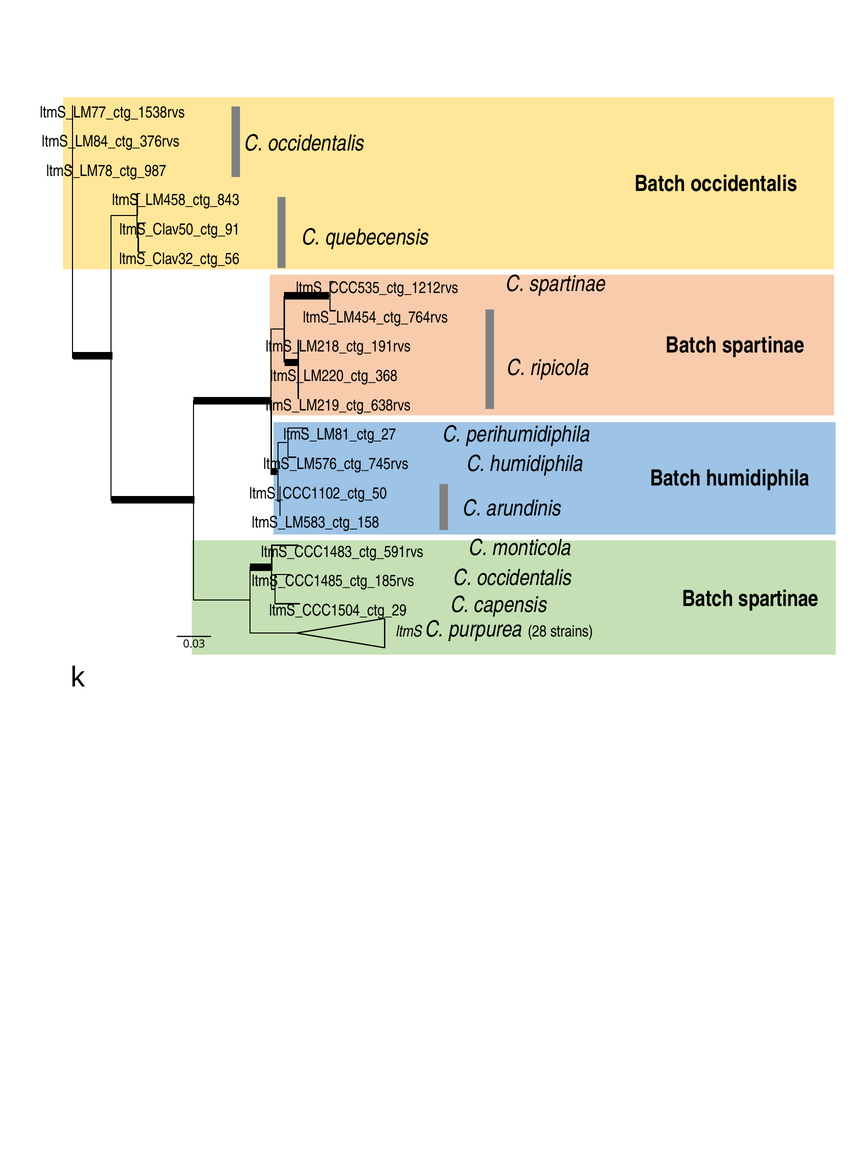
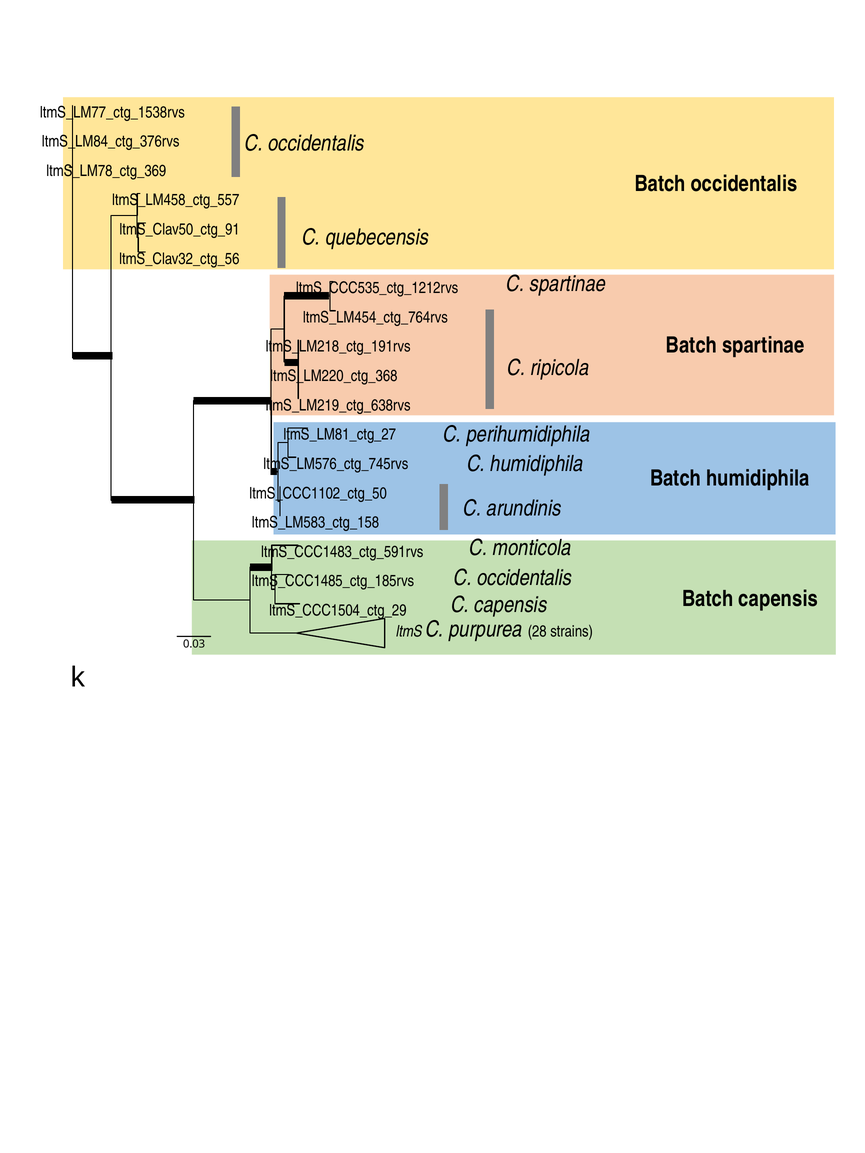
ltmS_LM78_ctg_987: ltmS_LM78_ctg_987 -> ltmS_LM78_ctg_369 (106, 171)
ltmS_LM458_ctg_843: ltmS_LM458_ctg_843 -> ltmS_LM458_ctg_557 (176, 200)
spartinae: spartinae -> capensis (778, 599)
